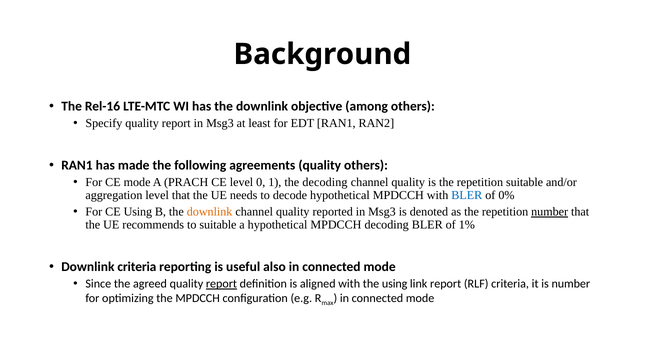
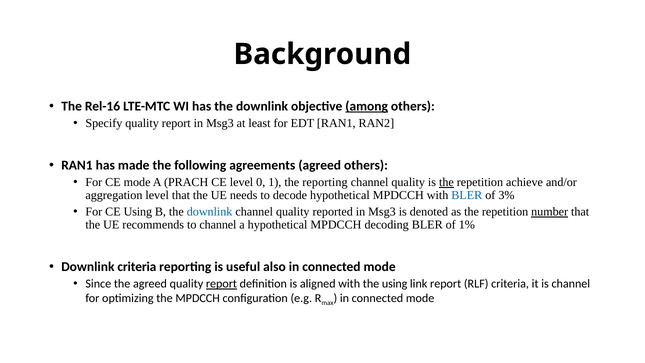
among underline: none -> present (367, 106)
agreements quality: quality -> agreed (320, 165)
the decoding: decoding -> reporting (325, 182)
the underline: none -> present (446, 182)
repetition suitable: suitable -> achieve (525, 182)
0%: 0% -> 3% (506, 195)
downlink colour: orange -> blue (210, 212)
to suitable: suitable -> channel (218, 225)
is number: number -> channel (571, 284)
